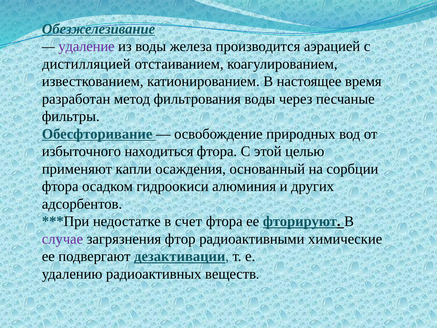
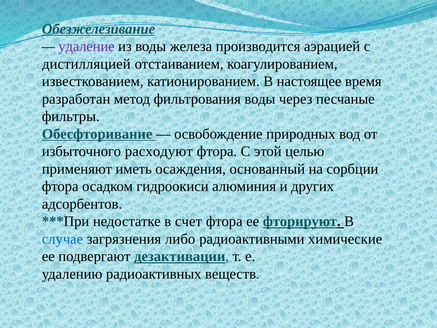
находиться: находиться -> расходуют (159, 151)
капли: капли -> иметь (134, 169)
случае colour: purple -> blue (62, 239)
фтор: фтор -> либо (180, 239)
